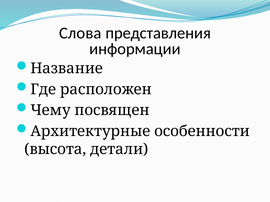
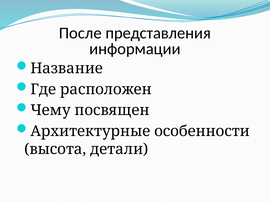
Слова: Слова -> После (80, 33)
